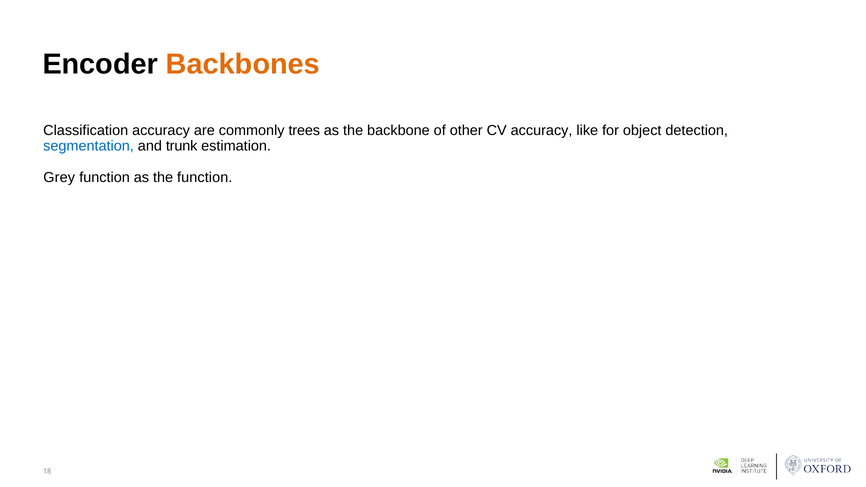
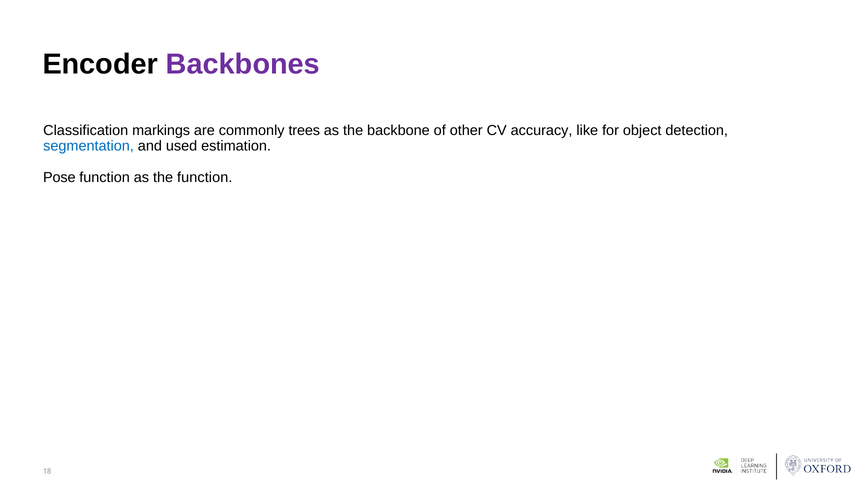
Backbones colour: orange -> purple (243, 64)
Classification accuracy: accuracy -> markings (161, 131)
trunk: trunk -> used (182, 146)
Grey: Grey -> Pose (59, 177)
